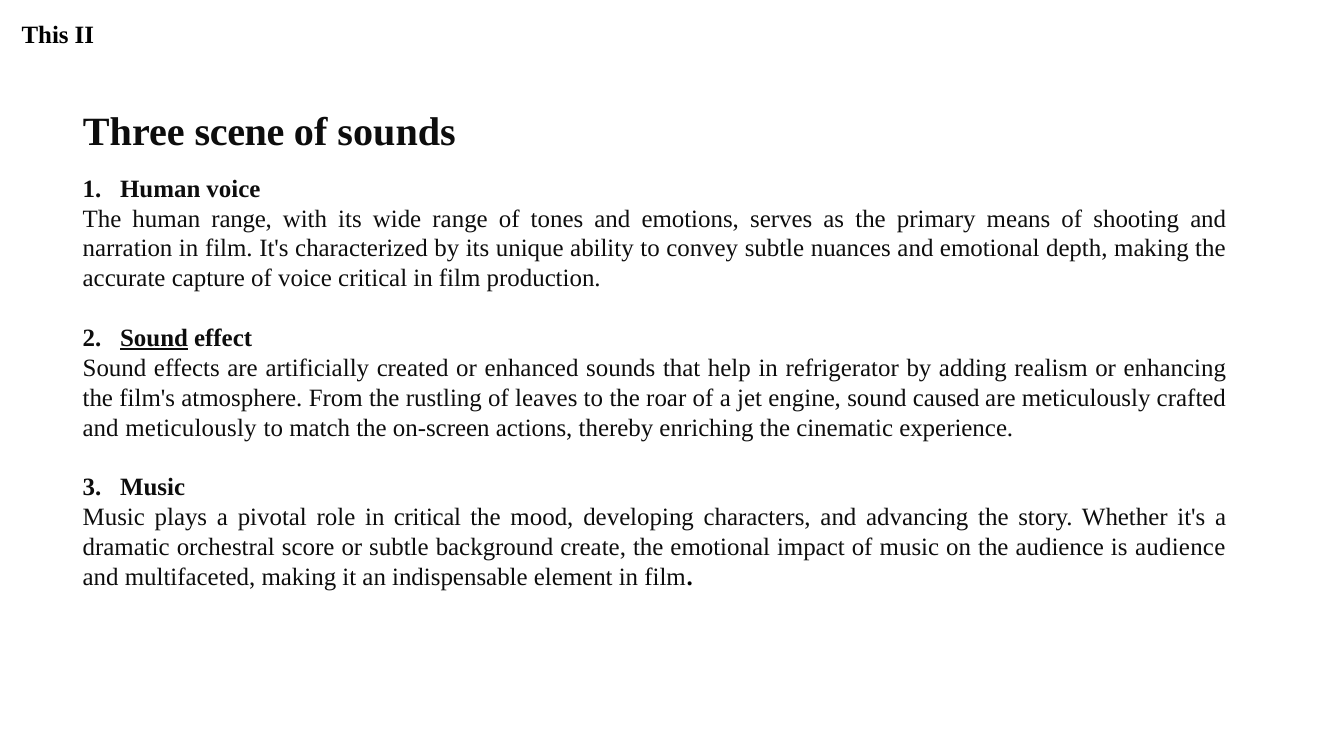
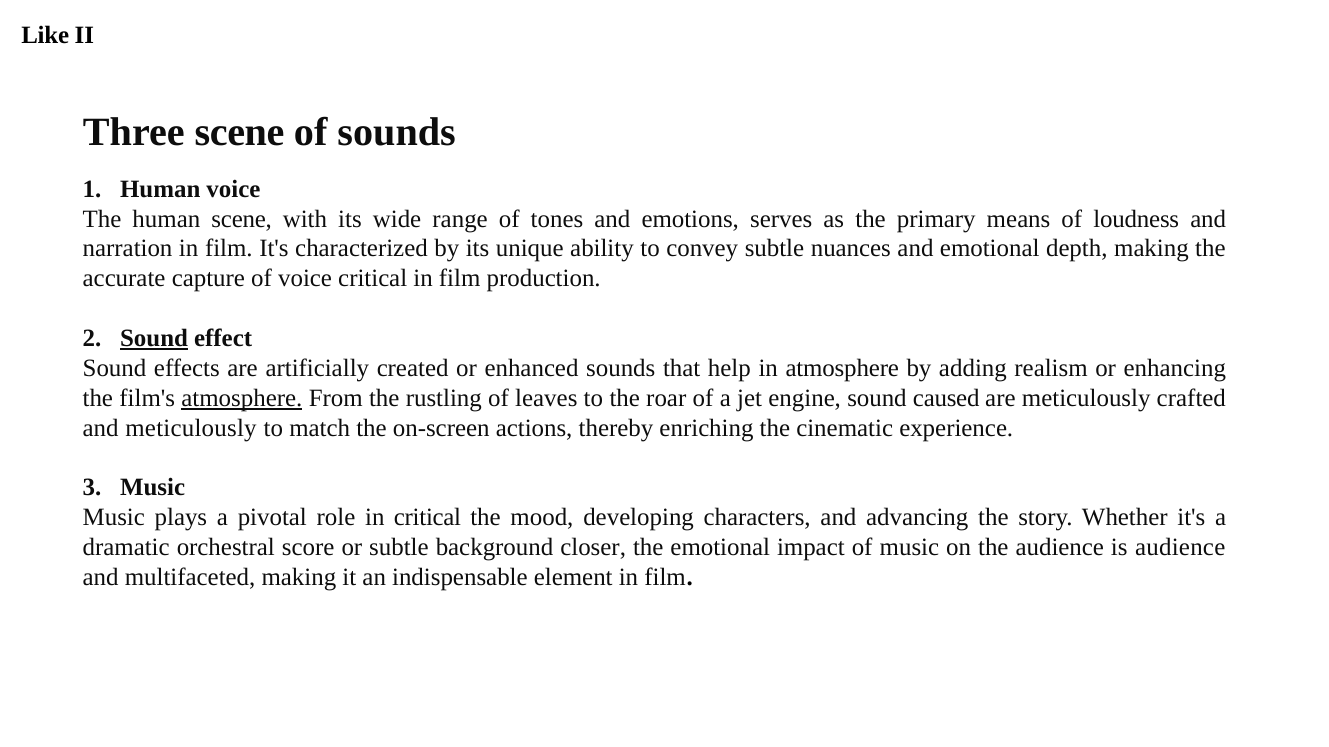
This: This -> Like (45, 35)
human range: range -> scene (242, 219)
shooting: shooting -> loudness (1136, 219)
in refrigerator: refrigerator -> atmosphere (842, 368)
atmosphere underline: none -> present (242, 398)
create: create -> closer (593, 548)
